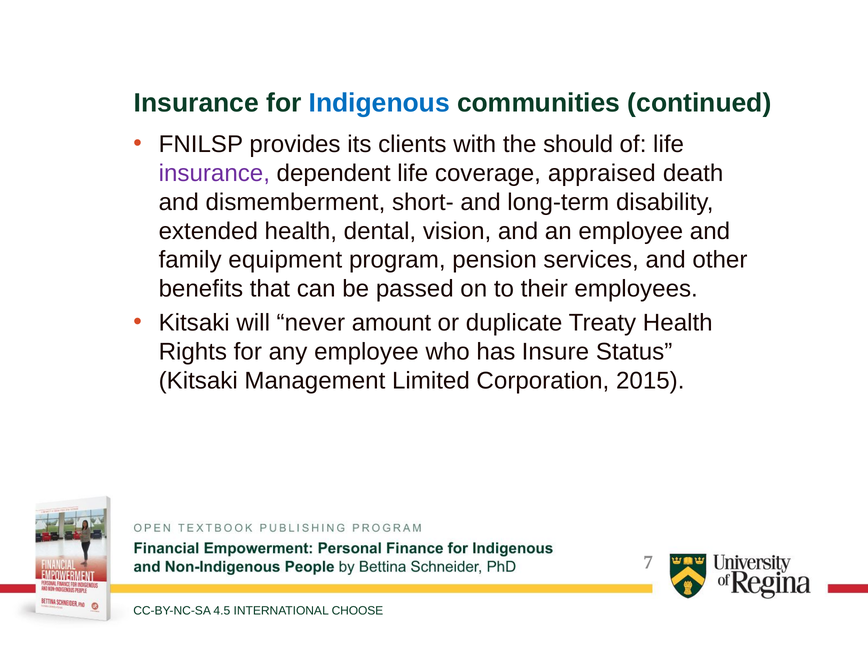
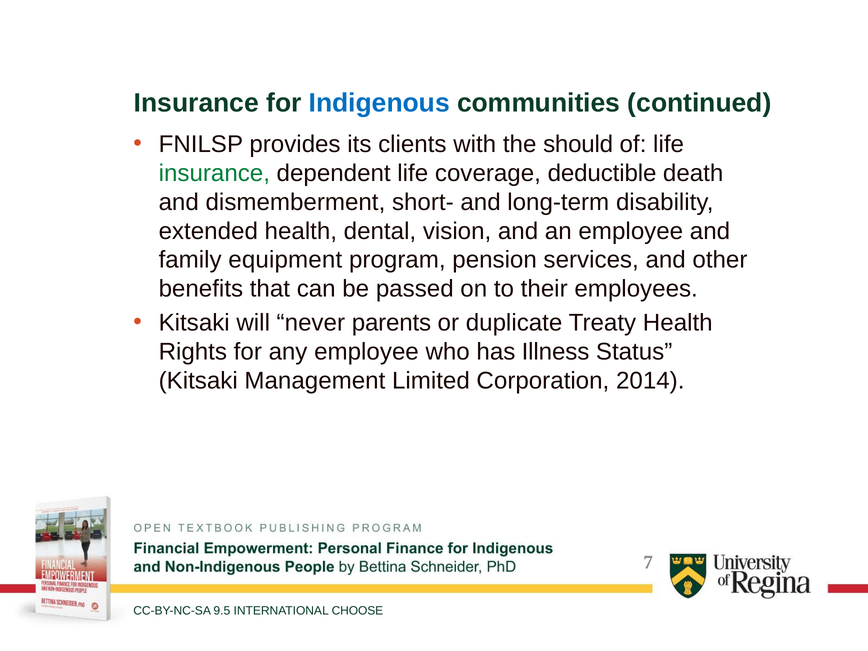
insurance colour: purple -> green (214, 173)
appraised: appraised -> deductible (602, 173)
amount: amount -> parents (391, 323)
Insure: Insure -> Illness (555, 352)
2015: 2015 -> 2014 (650, 381)
4.5: 4.5 -> 9.5 (222, 611)
